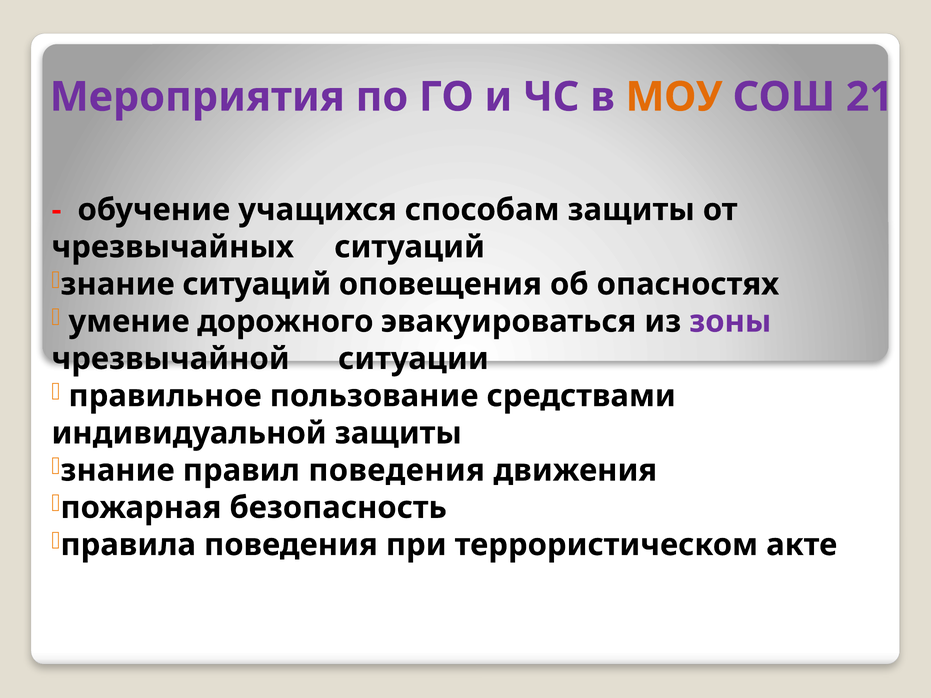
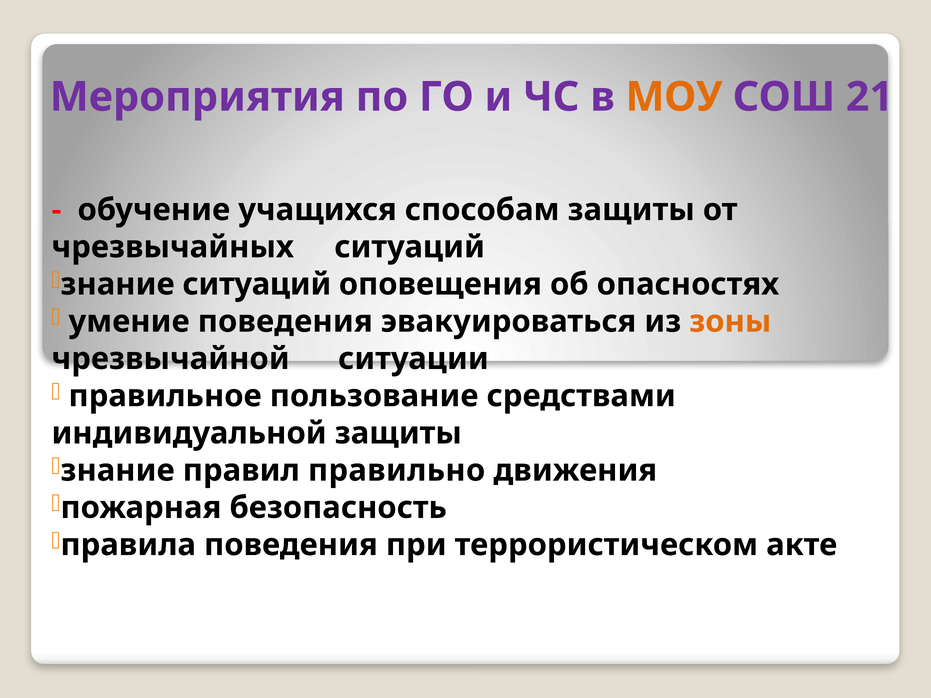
умение дорожного: дорожного -> поведения (285, 322)
зоны colour: purple -> orange (730, 322)
правил поведения: поведения -> правильно (397, 471)
